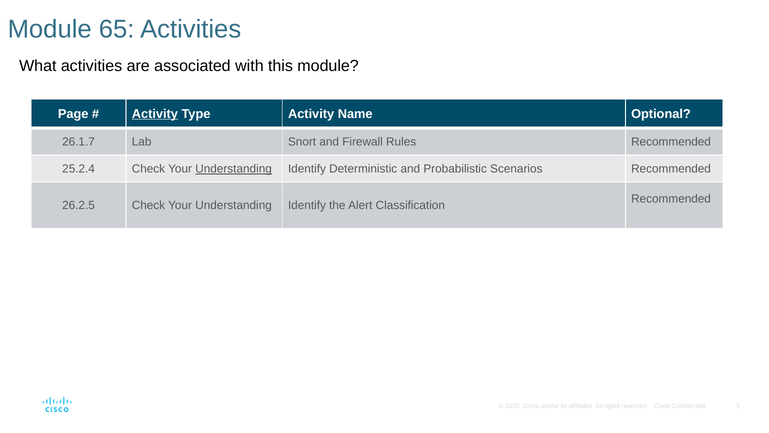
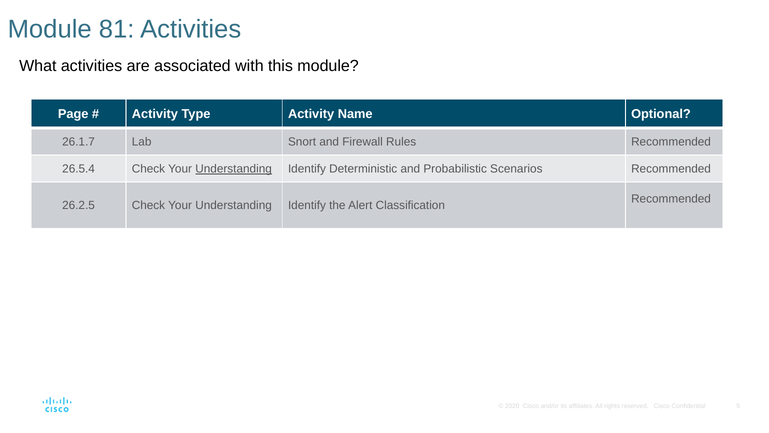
65: 65 -> 81 (117, 29)
Activity underline: present -> none (155, 114)
25.2.4: 25.2.4 -> 26.5.4 (79, 169)
